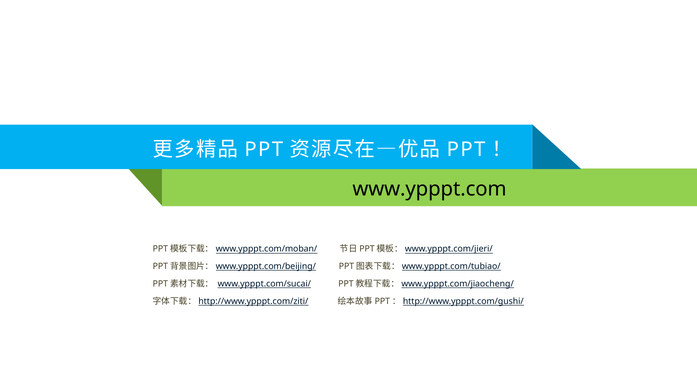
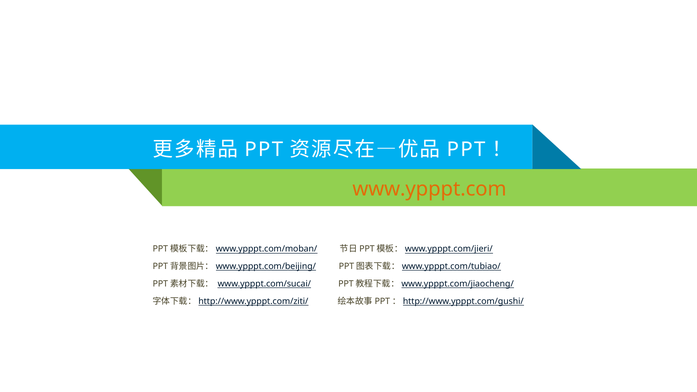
www.ypppt.com colour: black -> orange (429, 189)
